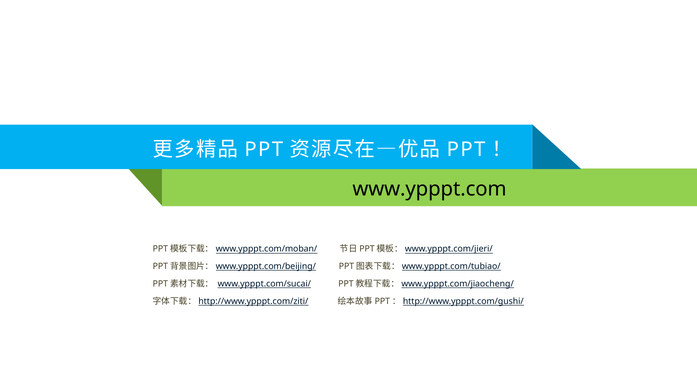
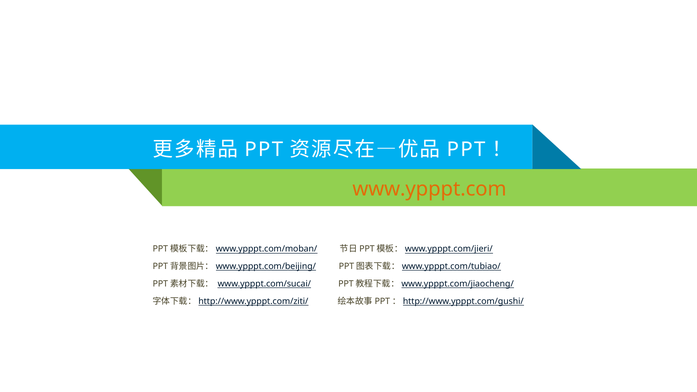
www.ypppt.com colour: black -> orange (429, 189)
